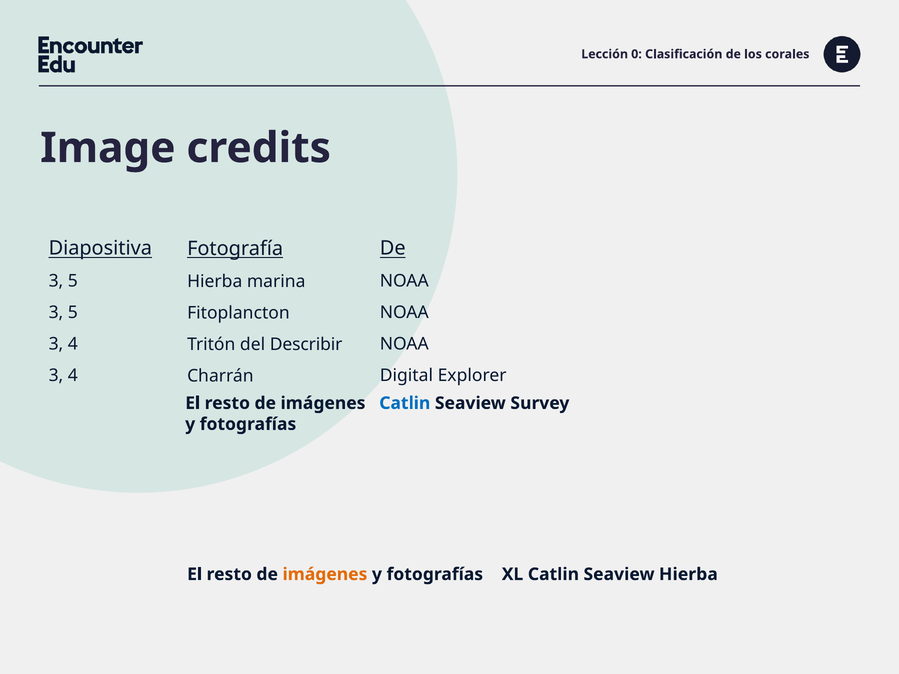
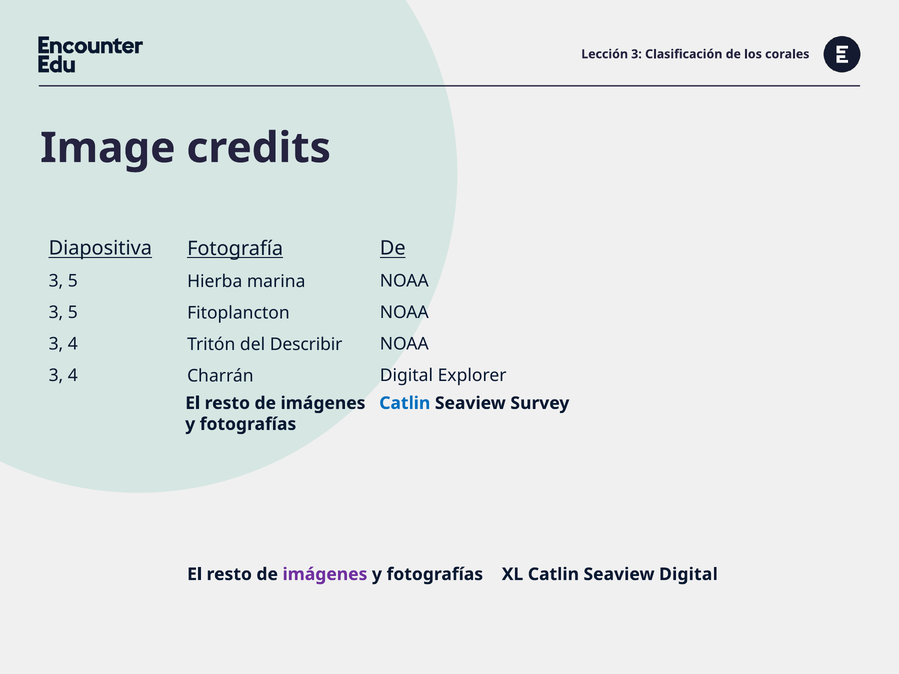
Lección 0: 0 -> 3 (636, 54)
imágenes colour: orange -> purple (325, 575)
Seaview Hierba: Hierba -> Digital (688, 575)
